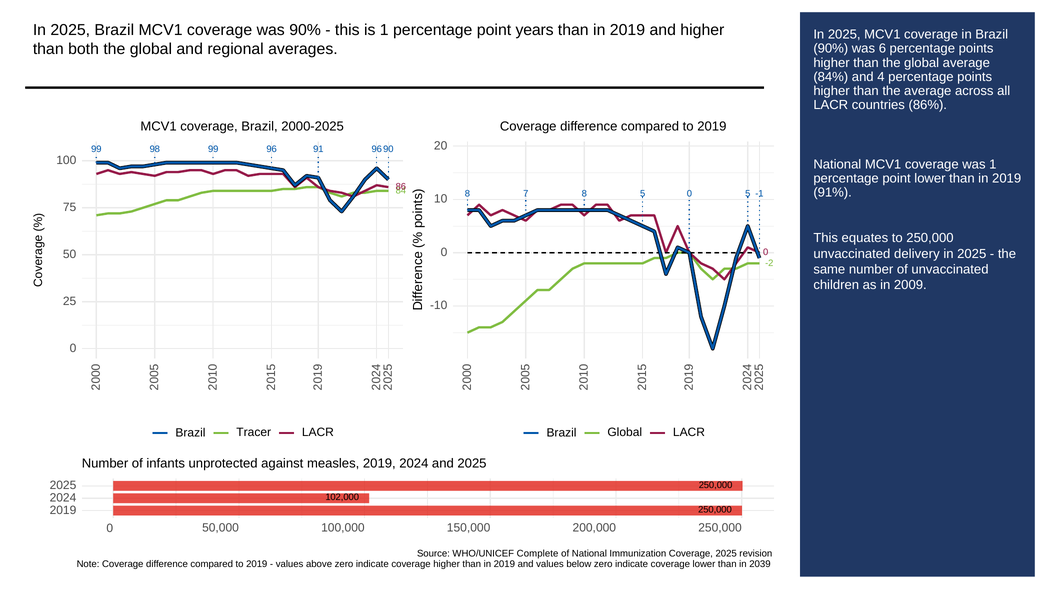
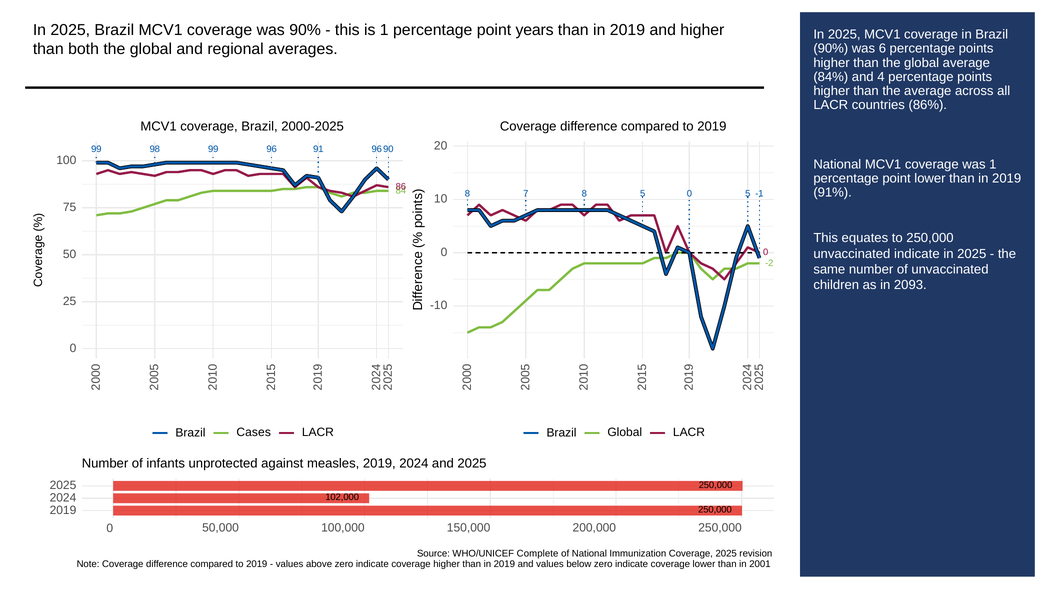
unvaccinated delivery: delivery -> indicate (917, 254)
2009: 2009 -> 2093 (910, 285)
Tracer: Tracer -> Cases (254, 433)
2039: 2039 -> 2001 (760, 564)
